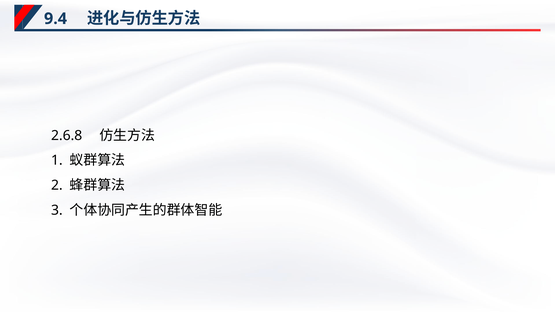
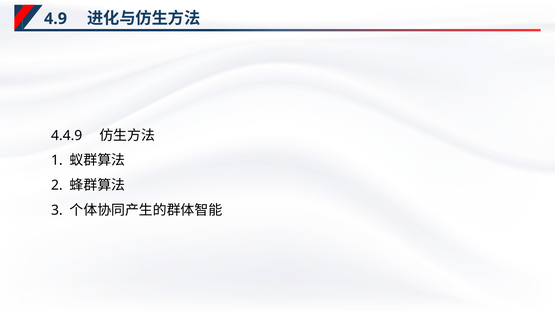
9.4: 9.4 -> 4.9 (55, 19)
2.6.8: 2.6.8 -> 4.4.9 (67, 136)
